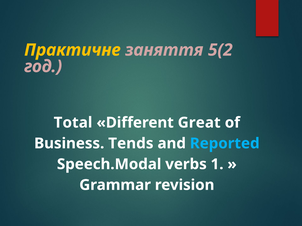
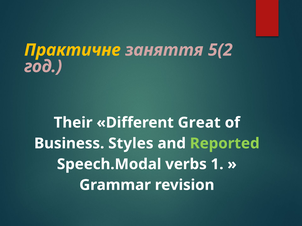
Total: Total -> Their (73, 123)
Tends: Tends -> Styles (131, 144)
Reported colour: light blue -> light green (225, 144)
